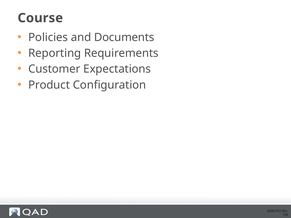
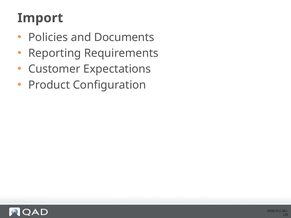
Course: Course -> Import (40, 18)
